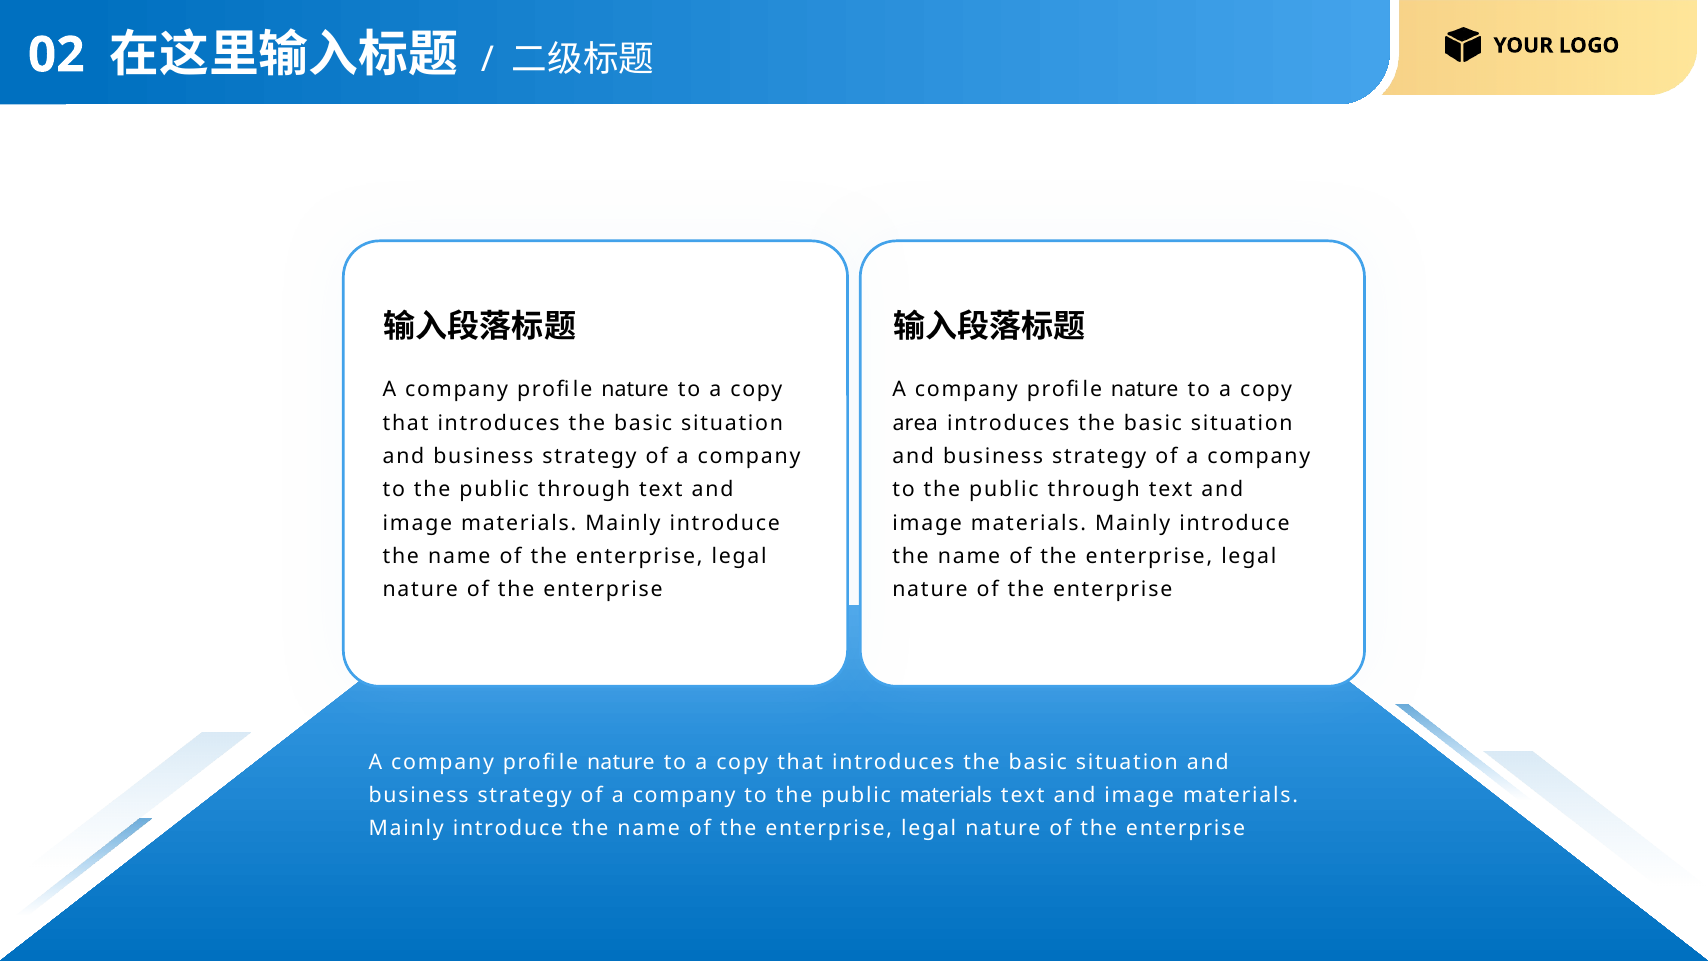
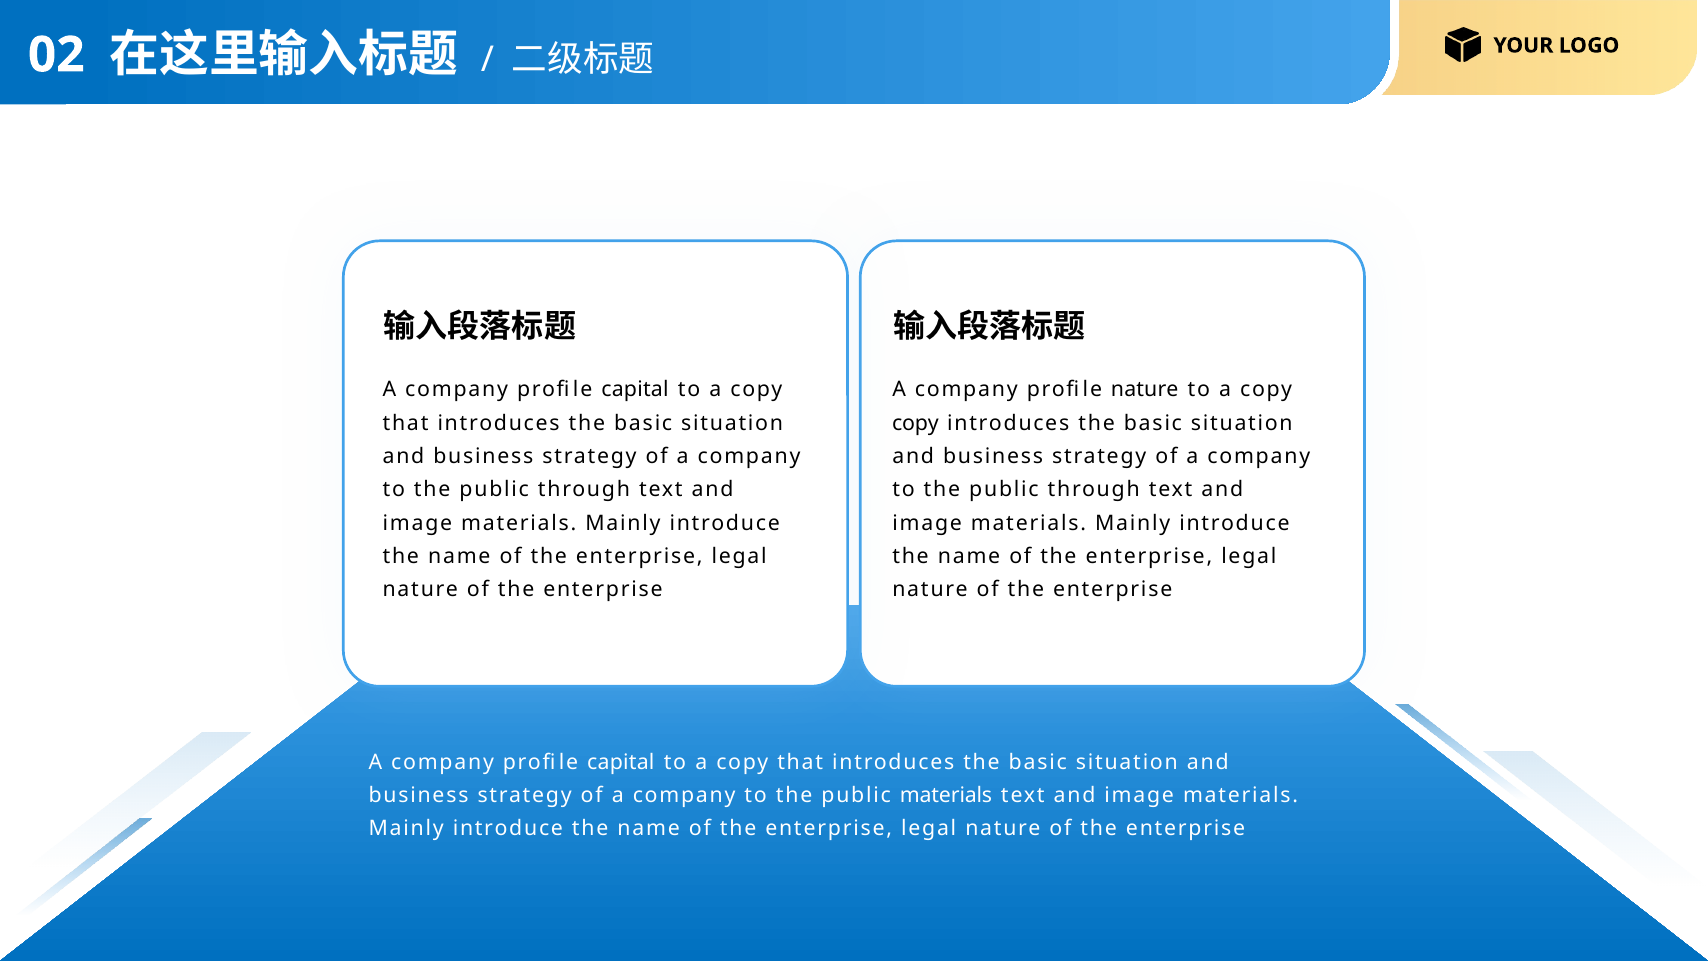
nature: nature -> capital (635, 390)
area: area -> copy (915, 423)
nature: nature -> capital (621, 762)
